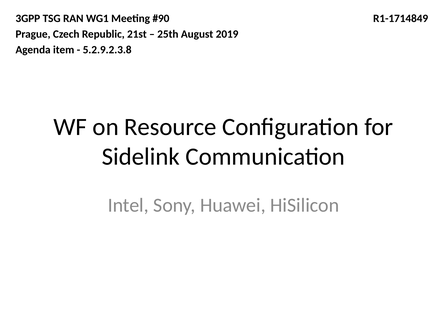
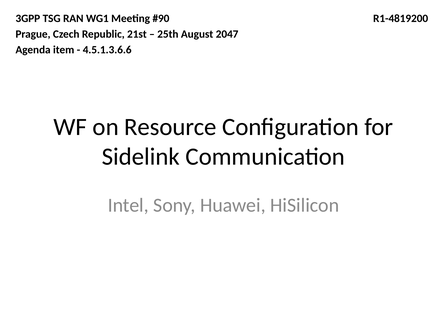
R1-1714849: R1-1714849 -> R1-4819200 (401, 18)
2019: 2019 -> 2047 (227, 34)
5.2.9.2.3.8: 5.2.9.2.3.8 -> 4.5.1.3.6.6 (107, 50)
